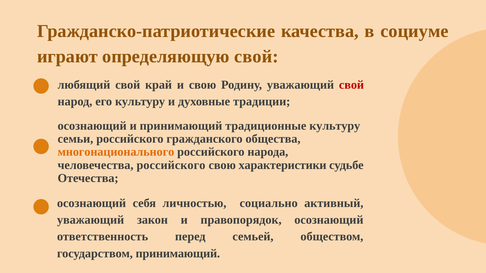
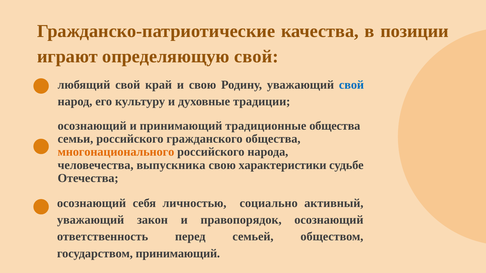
социуме: социуме -> позиции (415, 31)
свой colour: red -> blue (351, 85)
традиционные культуру: культуру -> общества (335, 126)
человечества российского: российского -> выпускника (171, 165)
